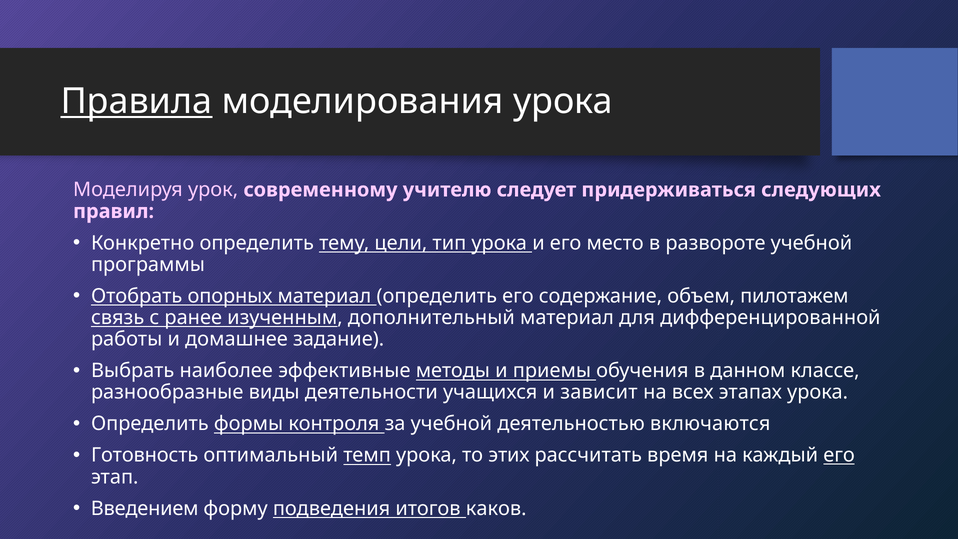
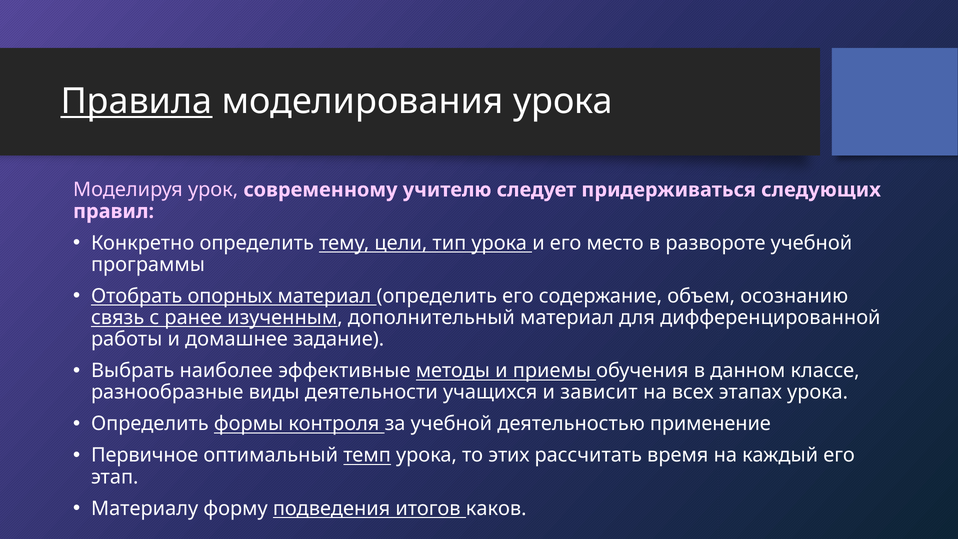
пилотажем: пилотажем -> осознанию (794, 296)
включаются: включаются -> применение (710, 424)
Готовность: Готовность -> Первичное (145, 455)
его underline: present -> none (839, 455)
Введением: Введением -> Материалу (145, 508)
